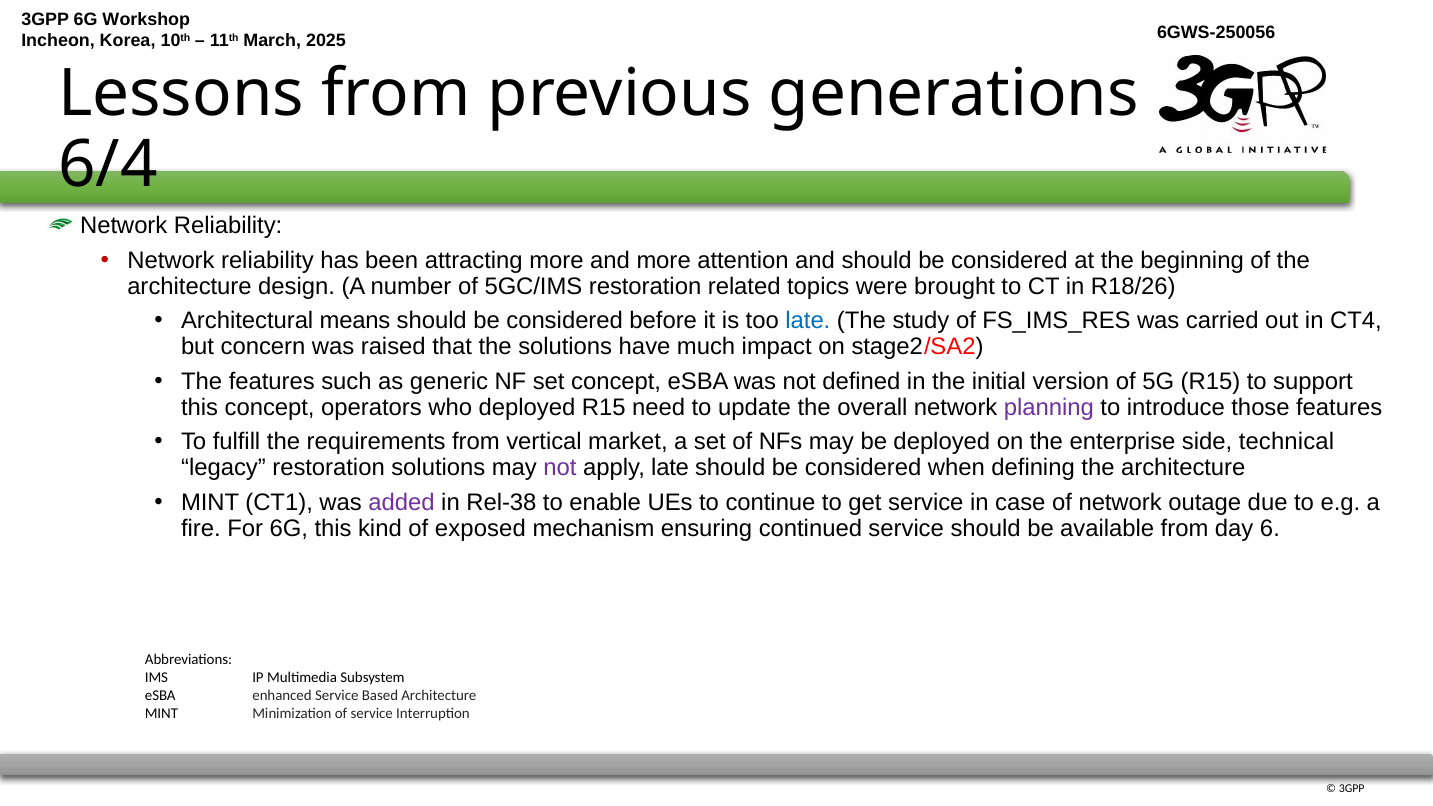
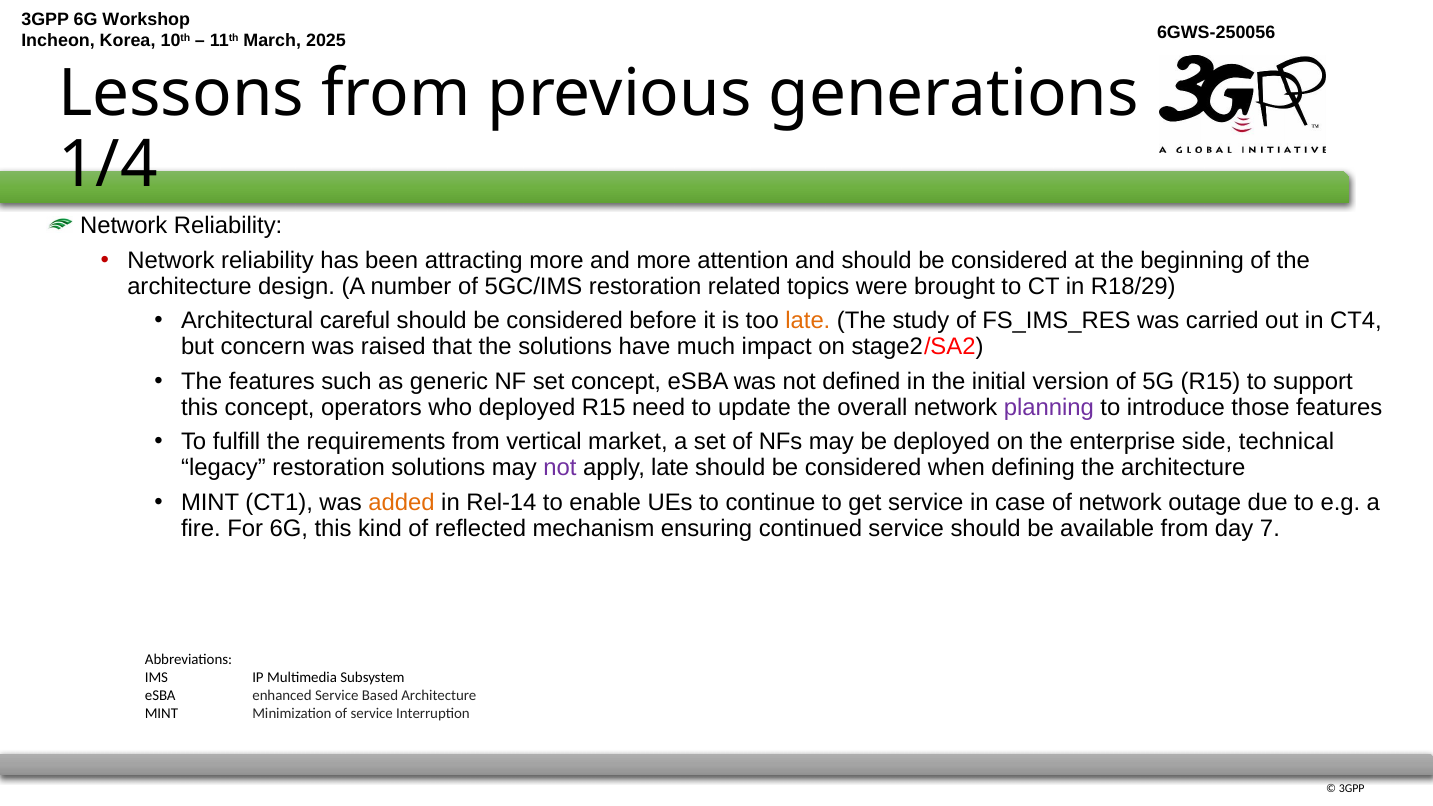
6/4: 6/4 -> 1/4 (108, 165)
R18/26: R18/26 -> R18/29 (1133, 286)
means: means -> careful (355, 321)
late colour: blue -> orange (808, 321)
added colour: purple -> orange (401, 503)
Rel-38: Rel-38 -> Rel-14 (501, 503)
exposed: exposed -> reflected (480, 528)
6: 6 -> 7 (1270, 528)
